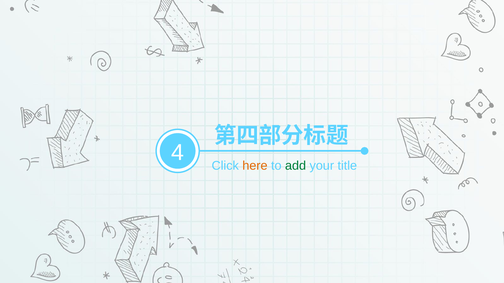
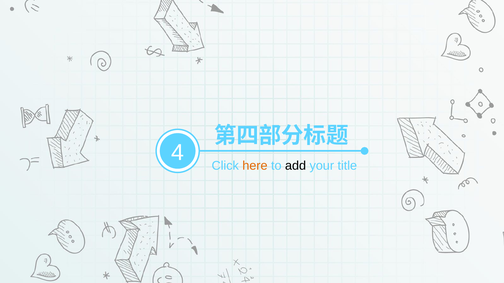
add colour: green -> black (296, 166)
